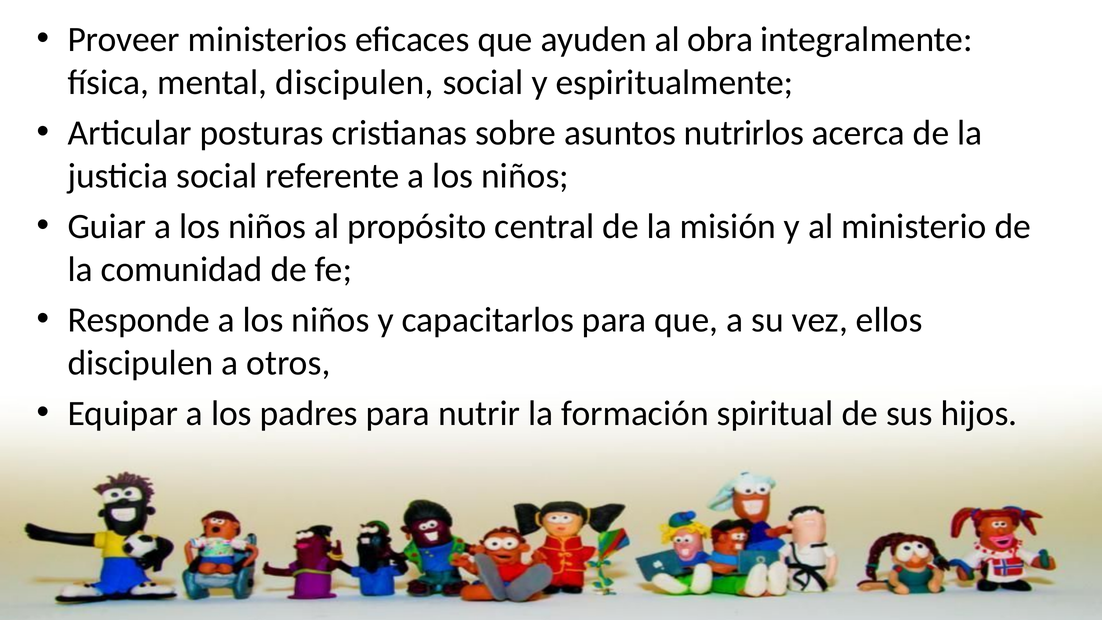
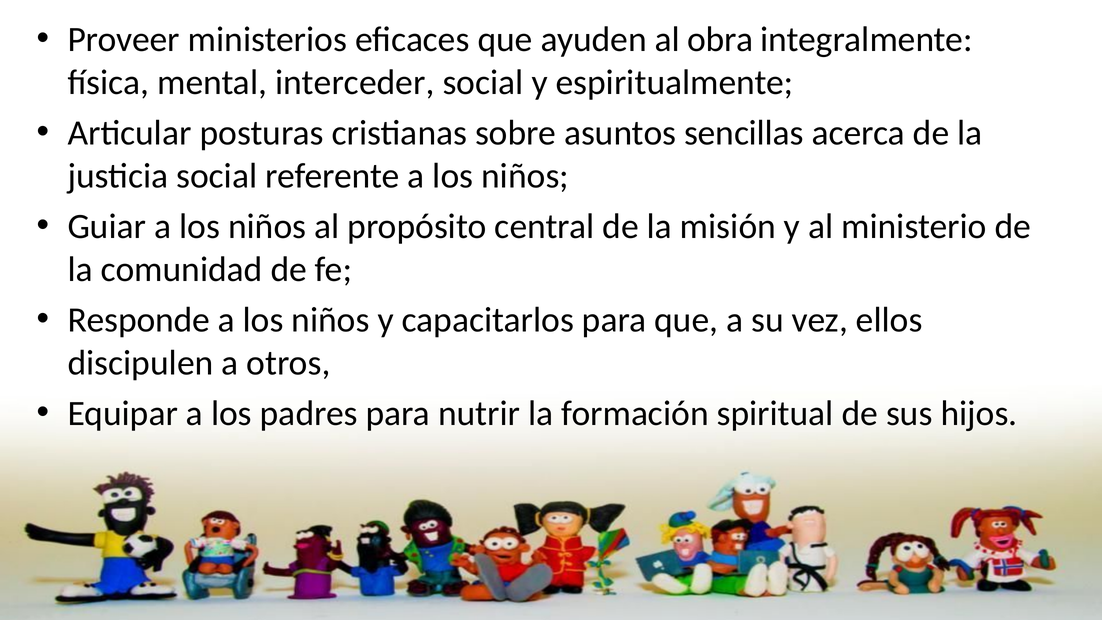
mental discipulen: discipulen -> interceder (355, 82)
nutrirlos: nutrirlos -> sencillas (744, 133)
